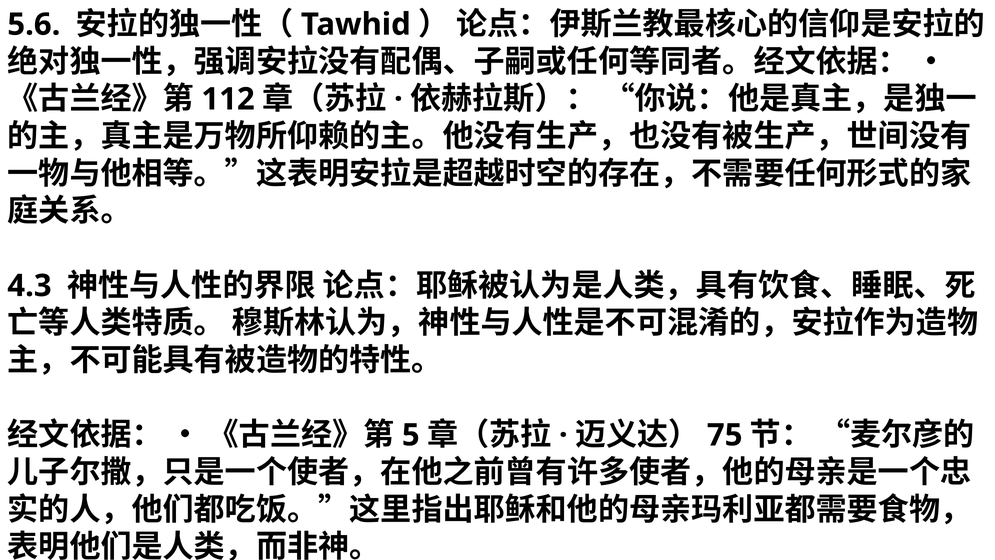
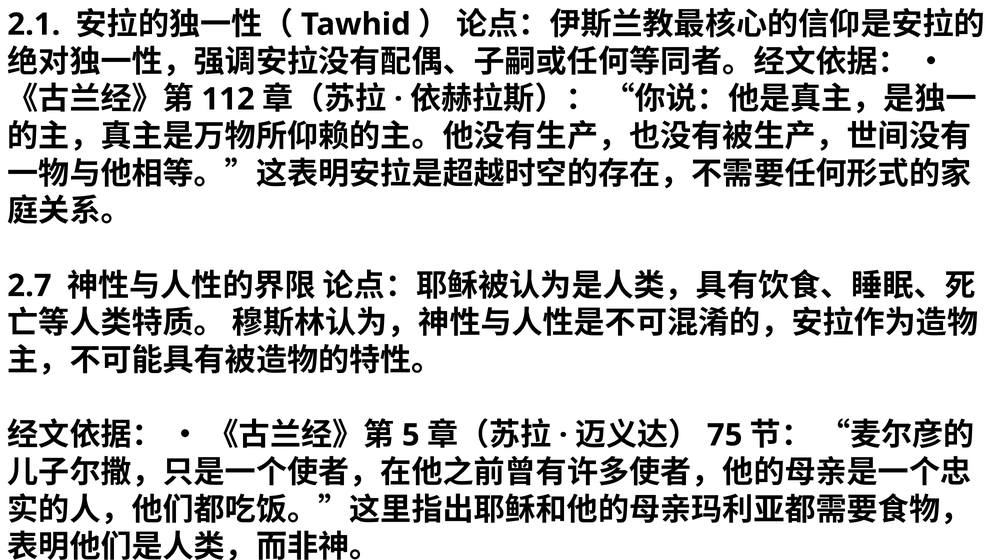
5.6: 5.6 -> 2.1 (34, 24)
4.3: 4.3 -> 2.7 (29, 286)
